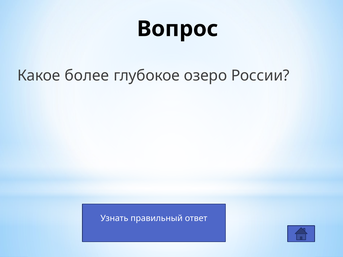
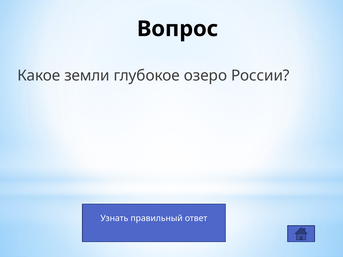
более: более -> земли (87, 76)
